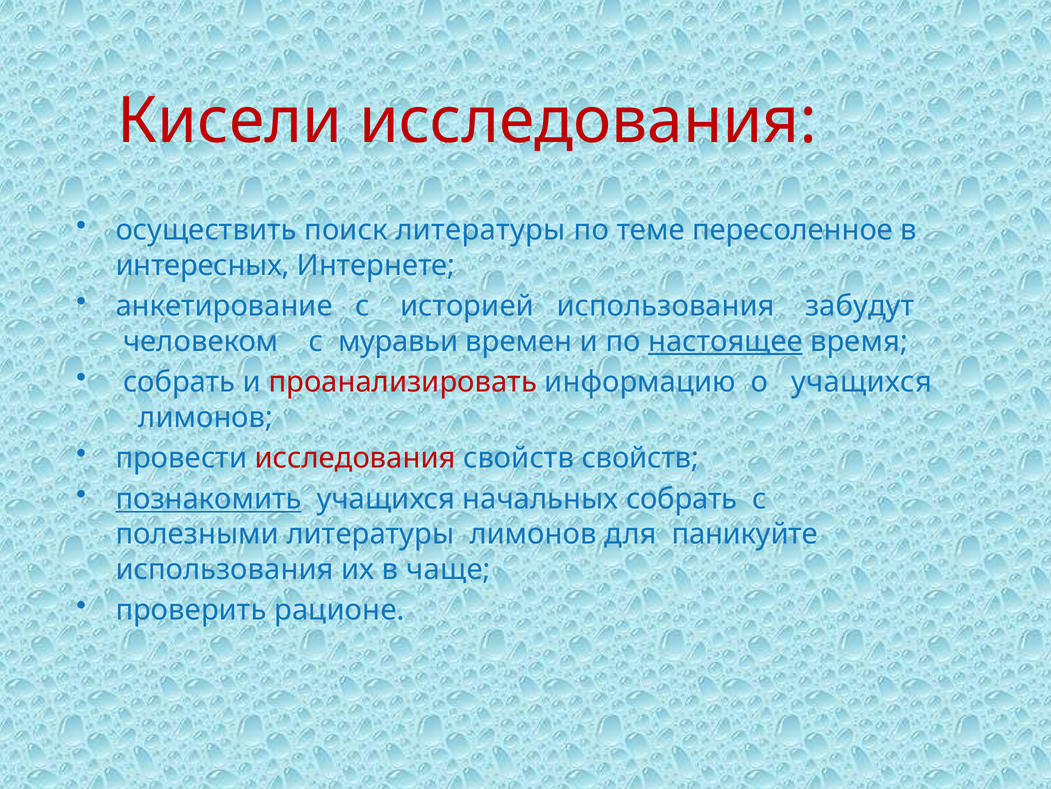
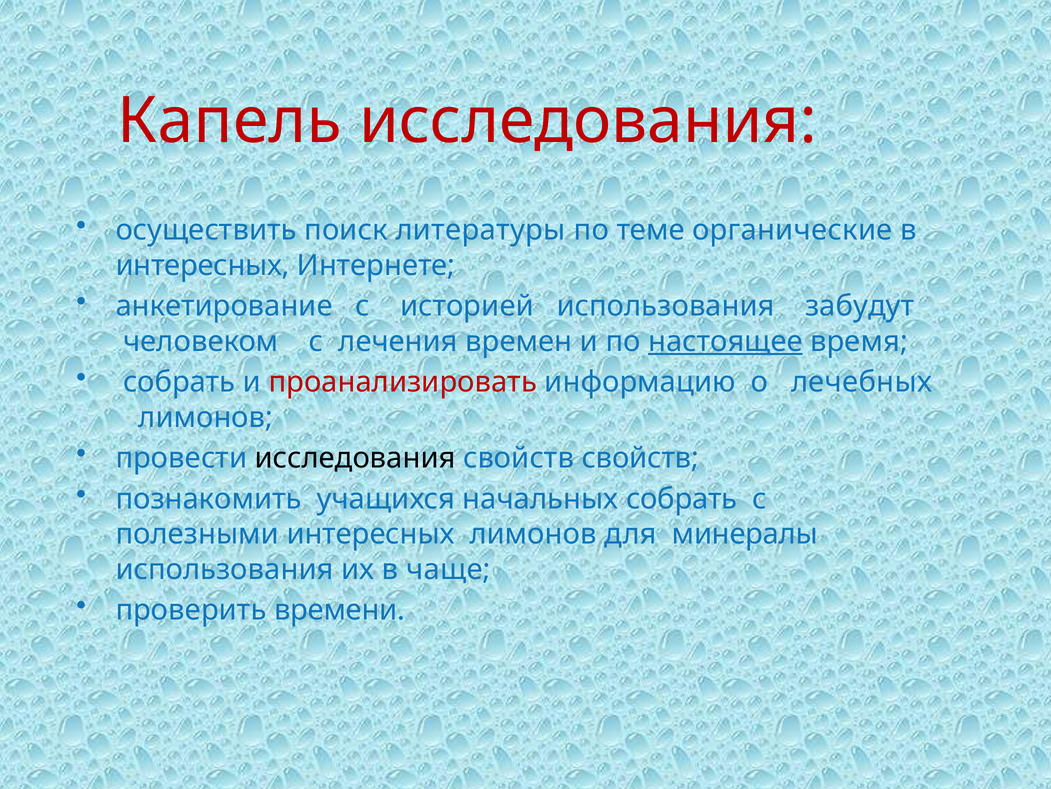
Кисели: Кисели -> Капель (230, 121)
пересоленное: пересоленное -> органические (792, 230)
муравьи: муравьи -> лечения (398, 341)
о учащихся: учащихся -> лечебных (862, 382)
исследования colour: red -> black (355, 458)
познакомить underline: present -> none (209, 499)
полезными литературы: литературы -> интересных (371, 534)
паникуйте: паникуйте -> минералы (745, 534)
рационе: рационе -> времени (340, 610)
